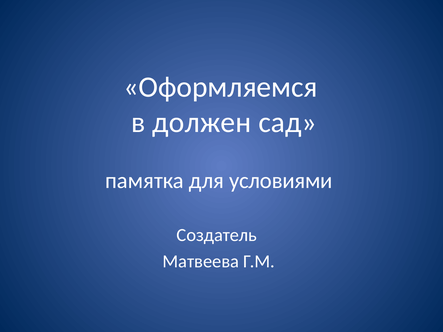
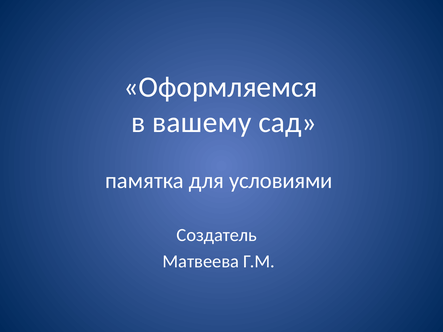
должен: должен -> вашему (202, 123)
